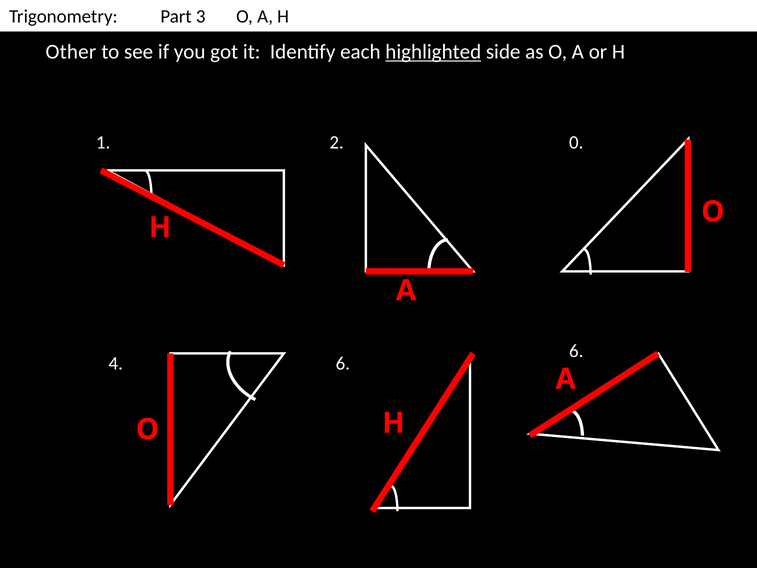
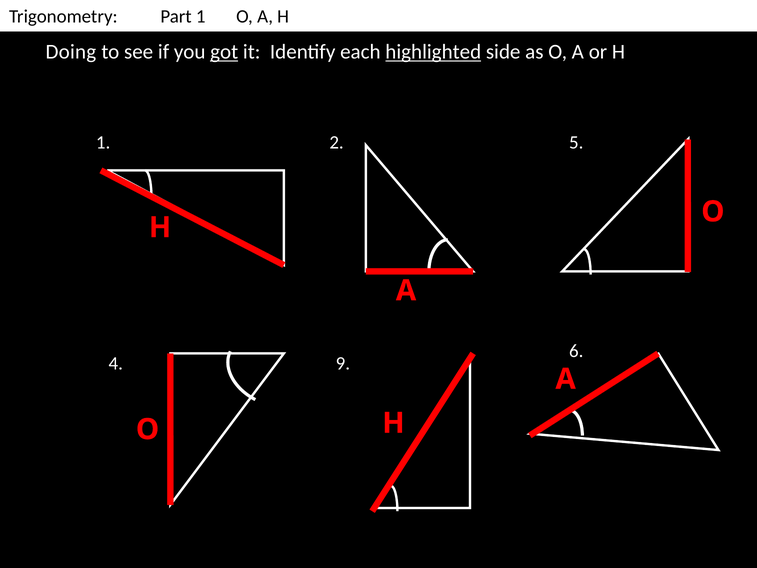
Part 3: 3 -> 1 (201, 16)
Other: Other -> Doing (71, 52)
got underline: none -> present (224, 52)
0: 0 -> 5 (576, 143)
4 6: 6 -> 9 (343, 363)
